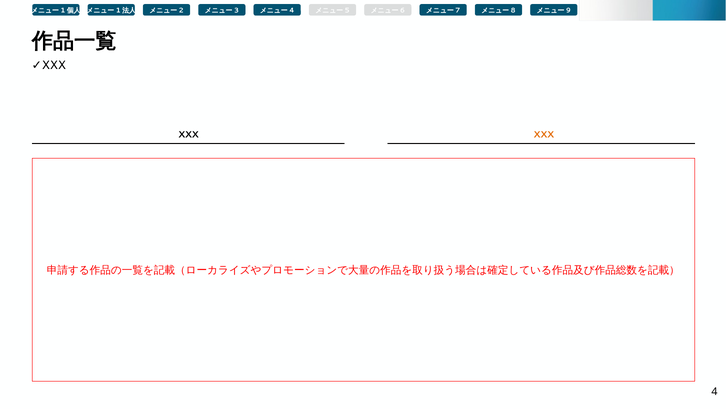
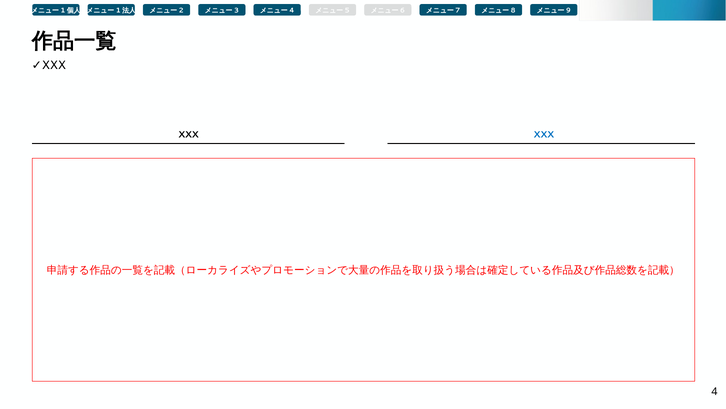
XXX colour: orange -> blue (544, 135)
